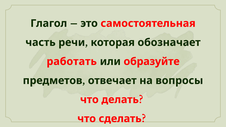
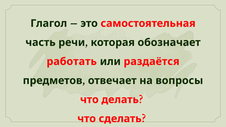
образуйте: образуйте -> раздаётся (152, 62)
